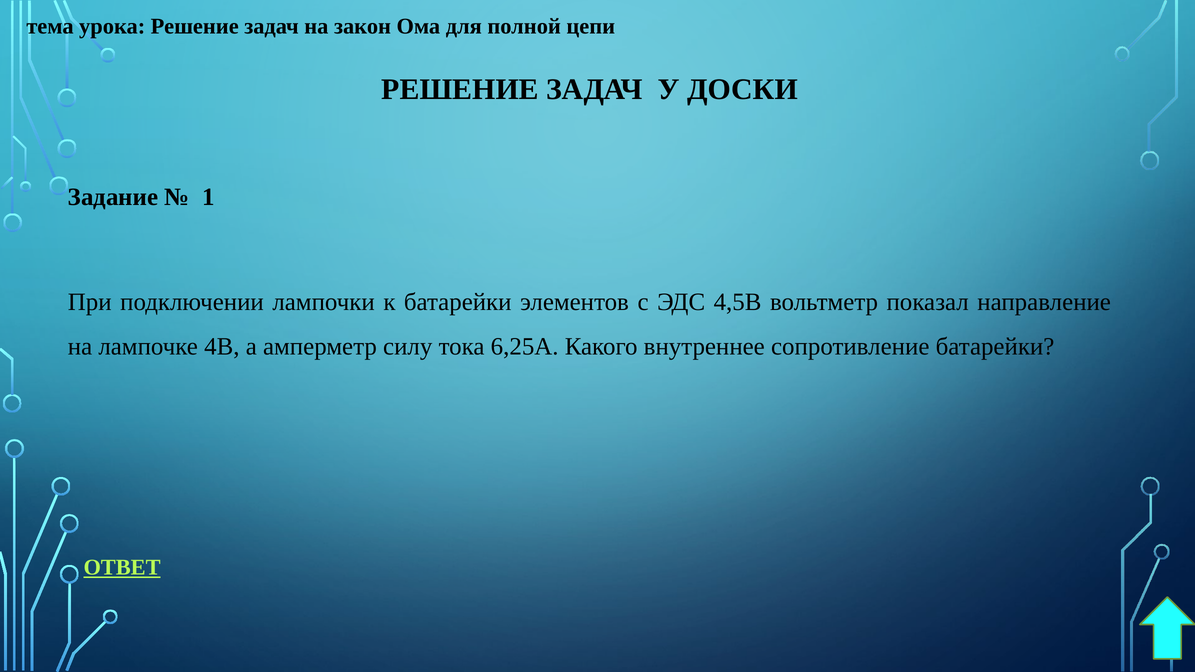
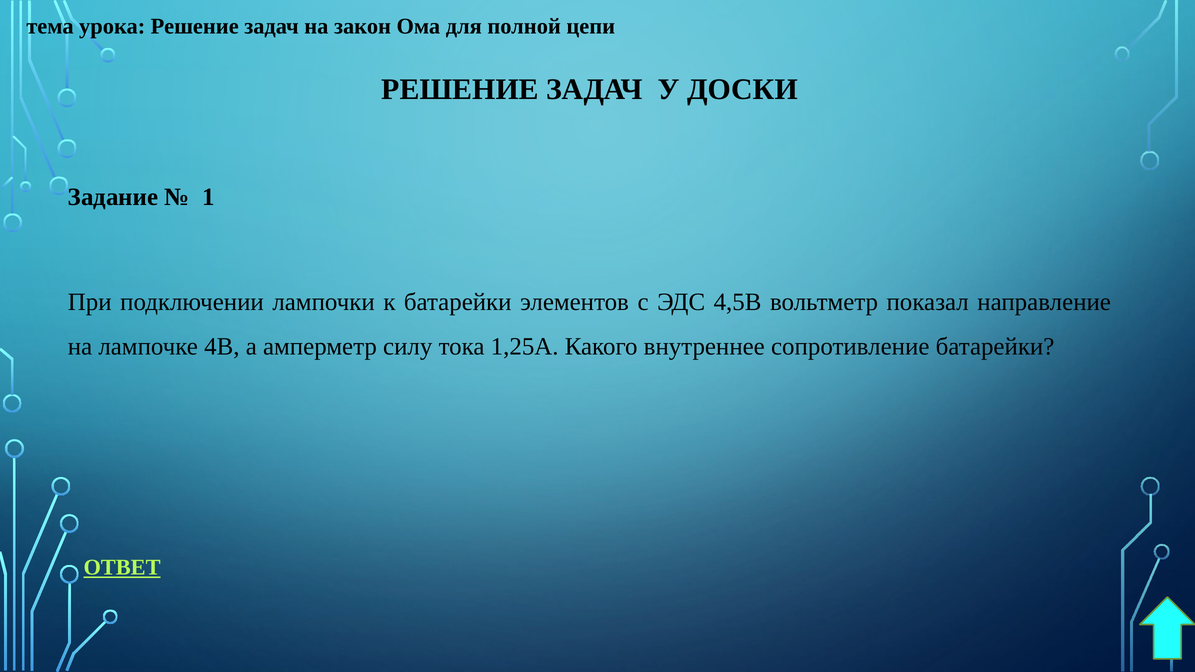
6,25А: 6,25А -> 1,25А (525, 347)
